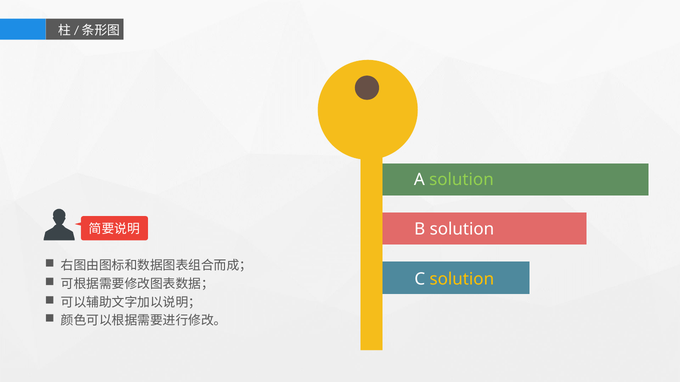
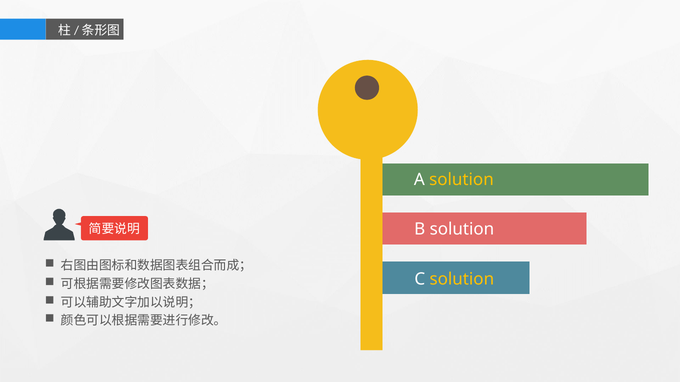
solution colour: light green -> yellow (461, 180)
